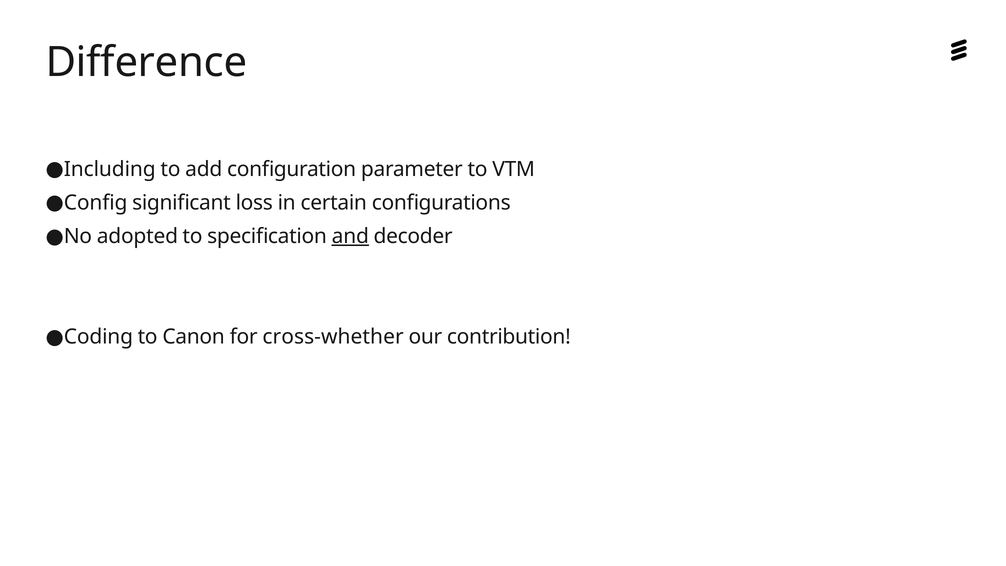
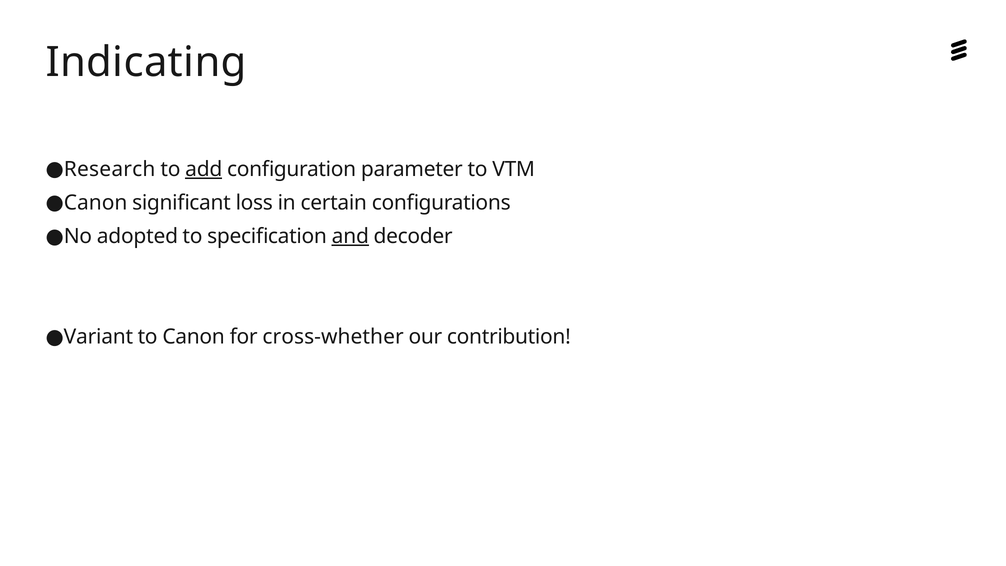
Difference: Difference -> Indicating (146, 63)
Including: Including -> Research (110, 169)
add underline: none -> present (204, 169)
Config: Config -> Canon (96, 203)
Coding: Coding -> Variant (98, 337)
